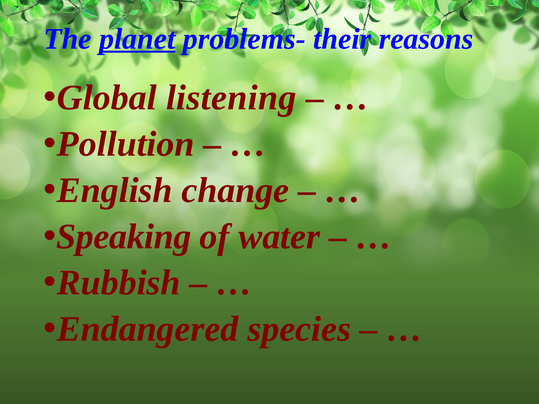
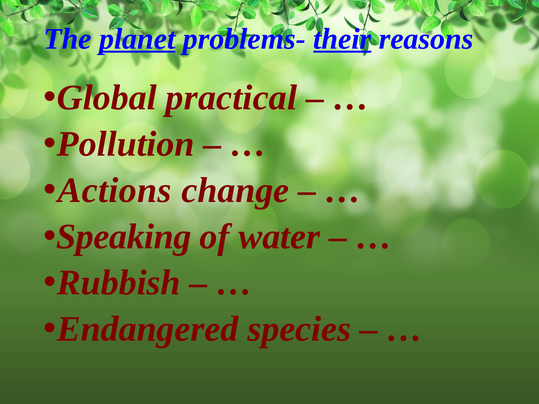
their underline: none -> present (342, 39)
listening: listening -> practical (231, 98)
English: English -> Actions (115, 190)
